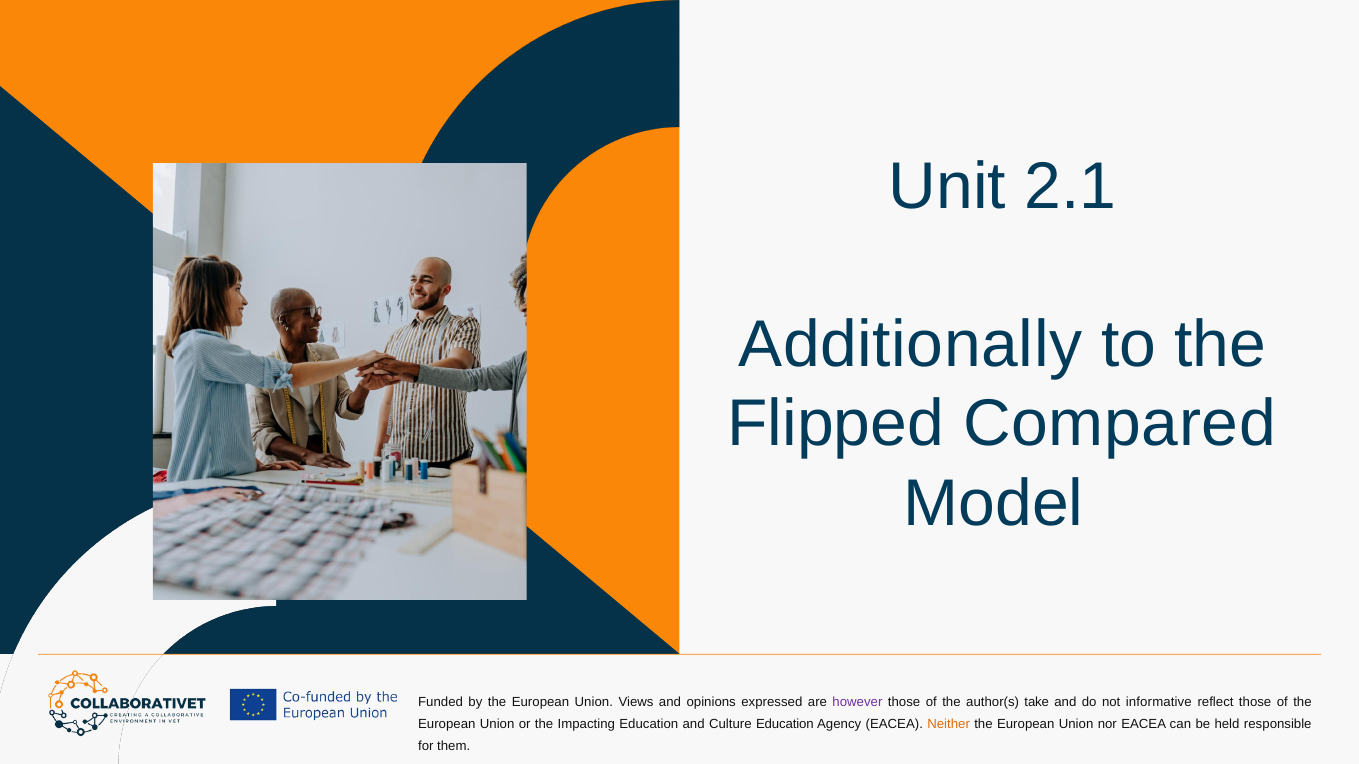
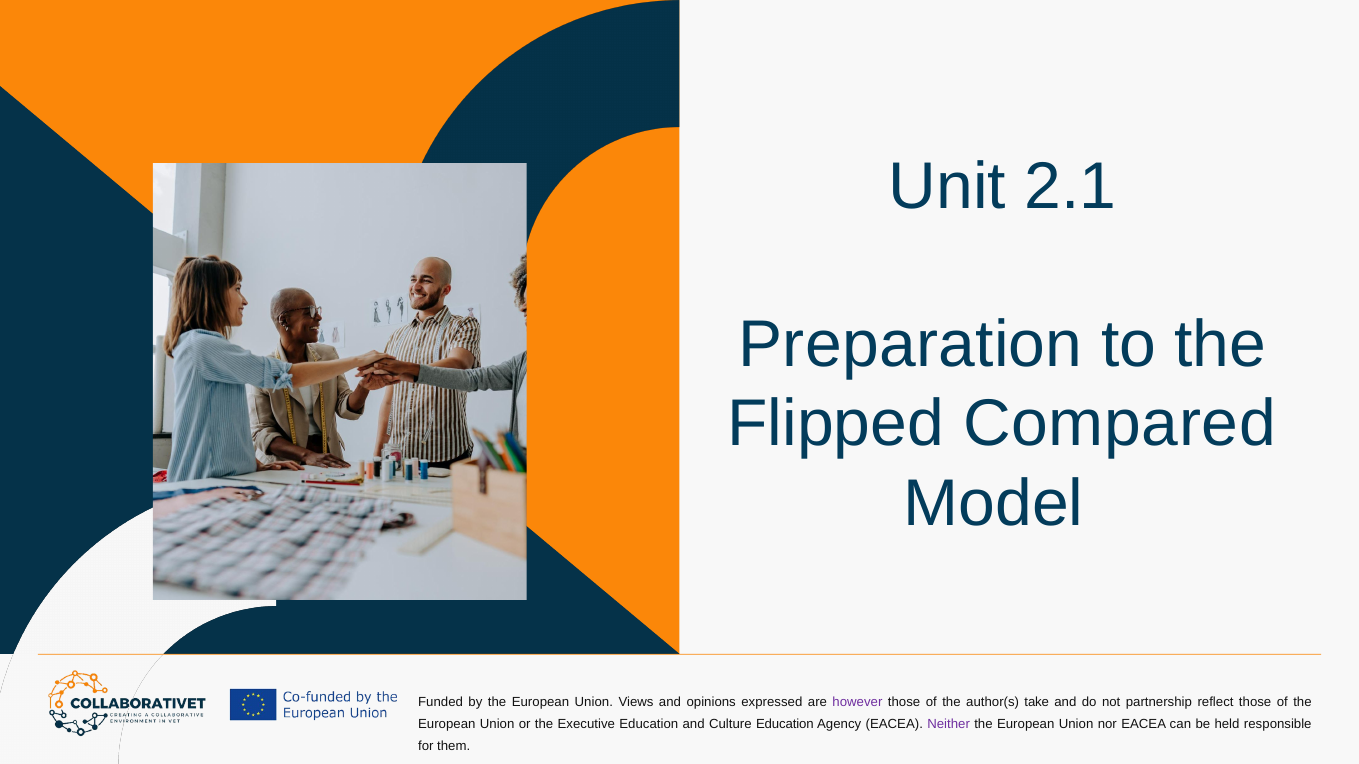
Additionally: Additionally -> Preparation (911, 345)
informative: informative -> partnership (1159, 702)
Impacting: Impacting -> Executive (586, 724)
Neither colour: orange -> purple (949, 724)
